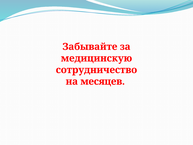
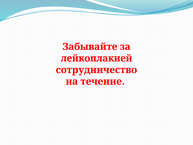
медицинскую: медицинскую -> лейкоплакией (97, 58)
месяцев: месяцев -> течение (103, 81)
